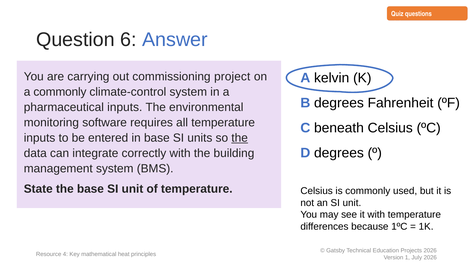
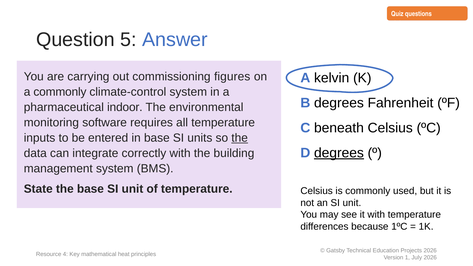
6: 6 -> 5 (129, 40)
project: project -> figures (232, 77)
pharmaceutical inputs: inputs -> indoor (125, 107)
degrees underline: none -> present (339, 153)
